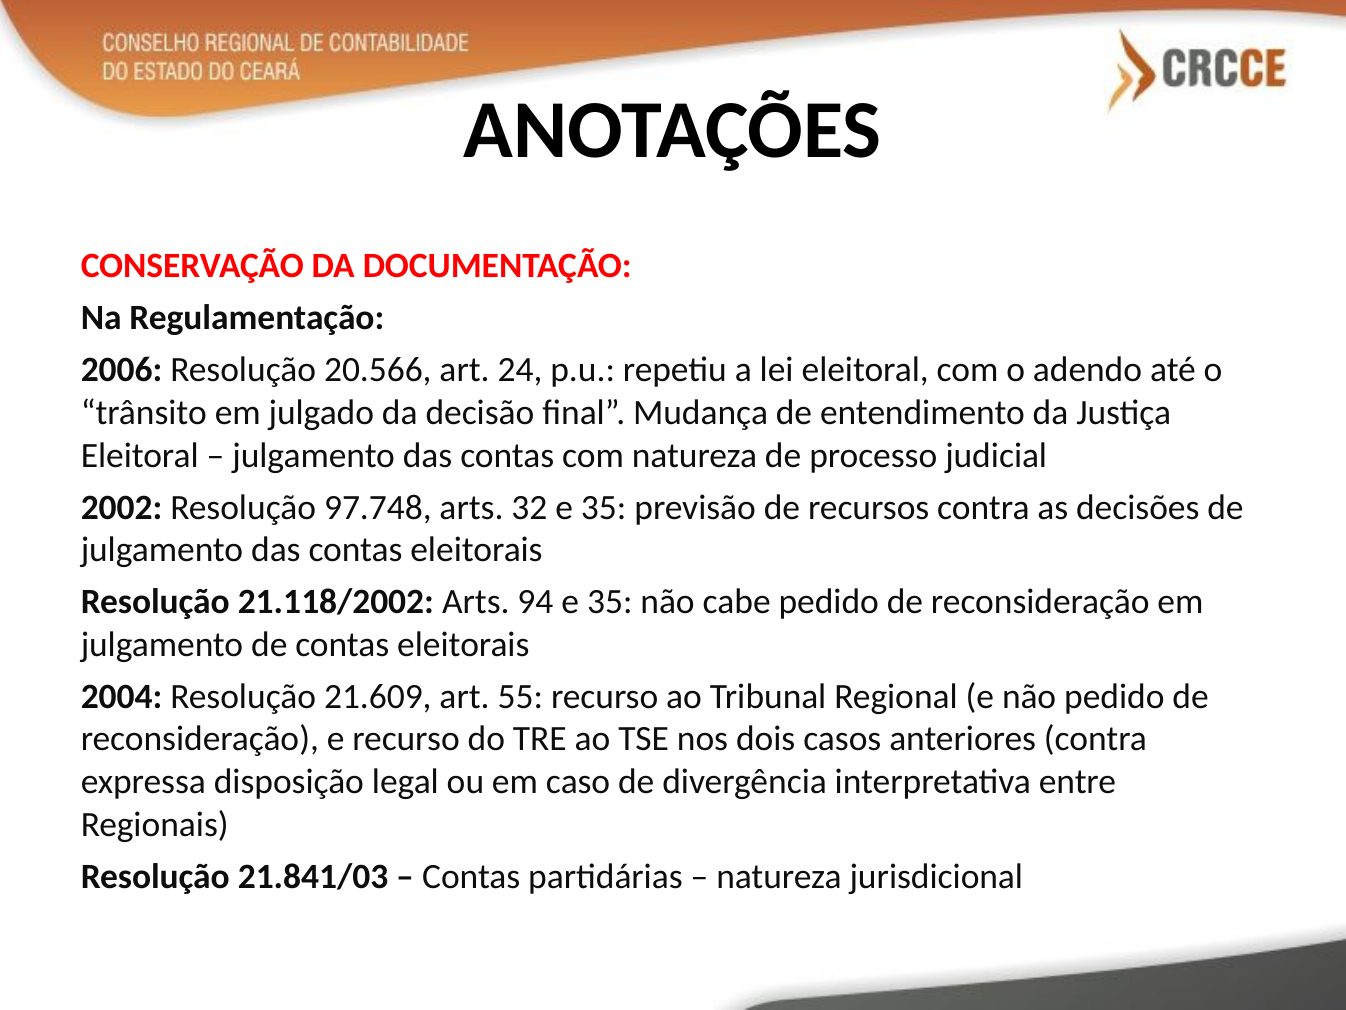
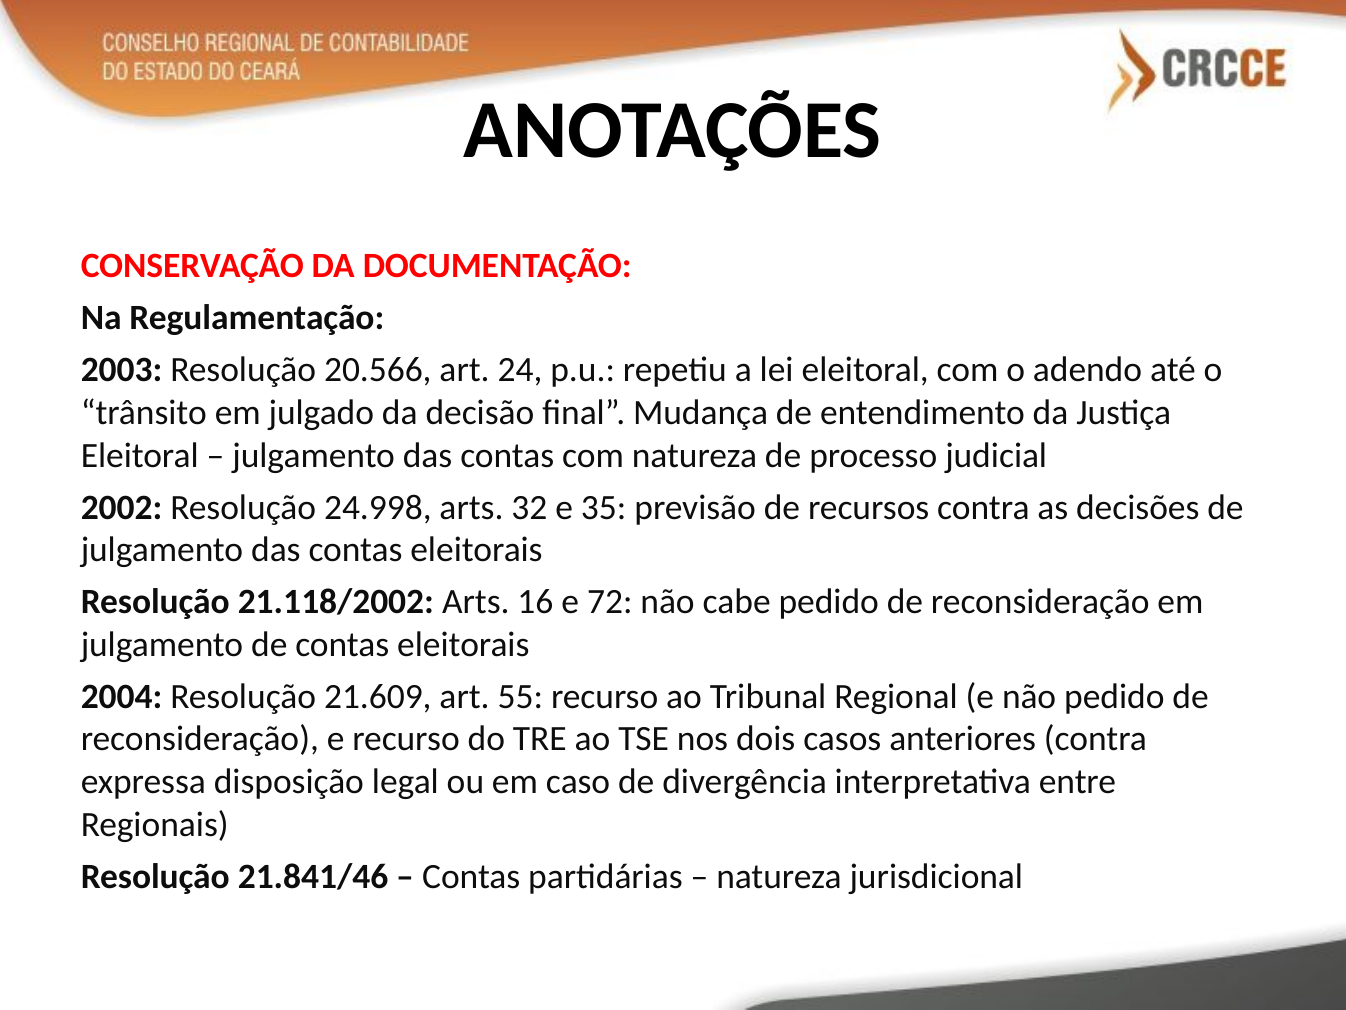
2006: 2006 -> 2003 (122, 370)
97.748: 97.748 -> 24.998 (378, 507)
94: 94 -> 16 (535, 602)
35: 35 -> 72 (610, 602)
21.841/03: 21.841/03 -> 21.841/46 (313, 876)
